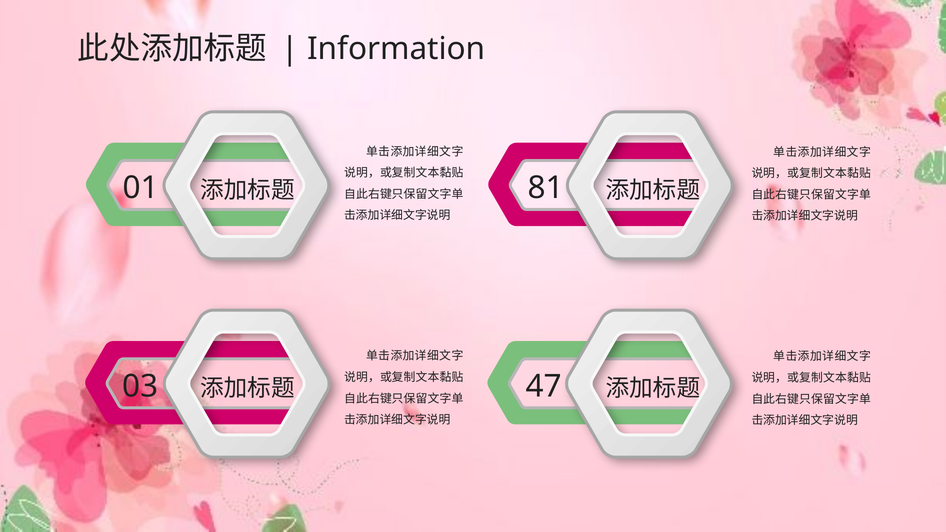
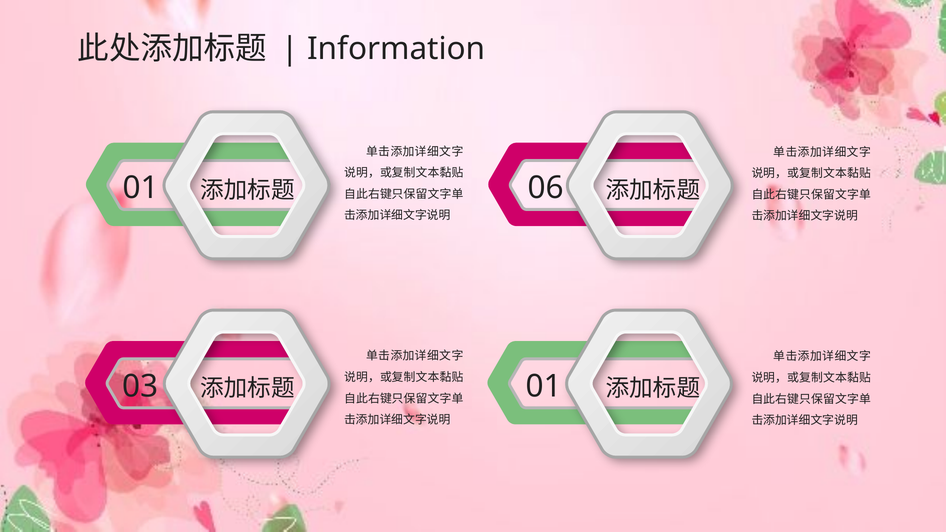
81: 81 -> 06 (546, 188)
03 47: 47 -> 01 (544, 386)
